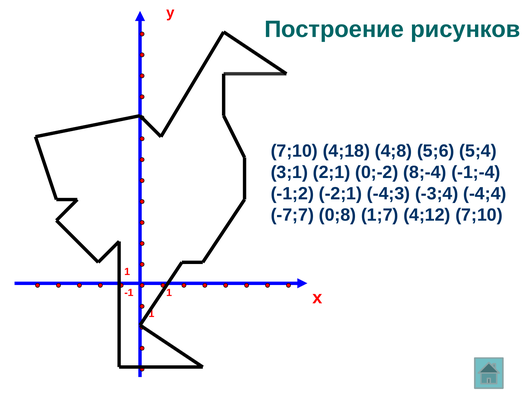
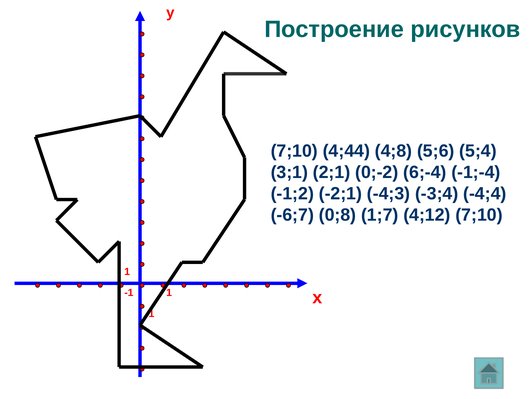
4;18: 4;18 -> 4;44 (346, 151)
8;-4: 8;-4 -> 6;-4 (425, 172)
-7;7: -7;7 -> -6;7 (292, 215)
